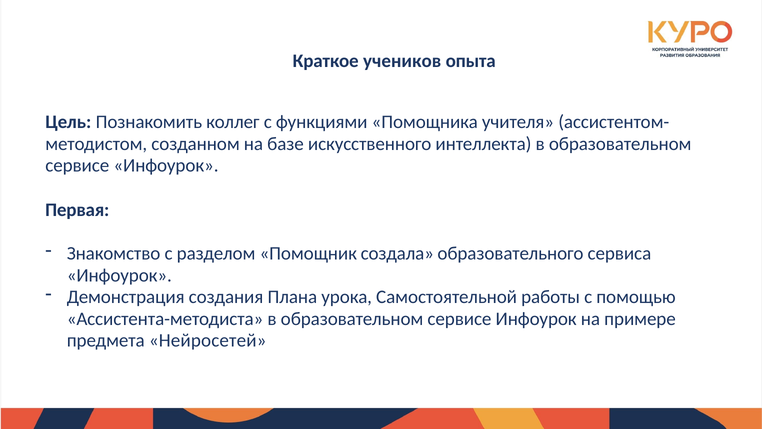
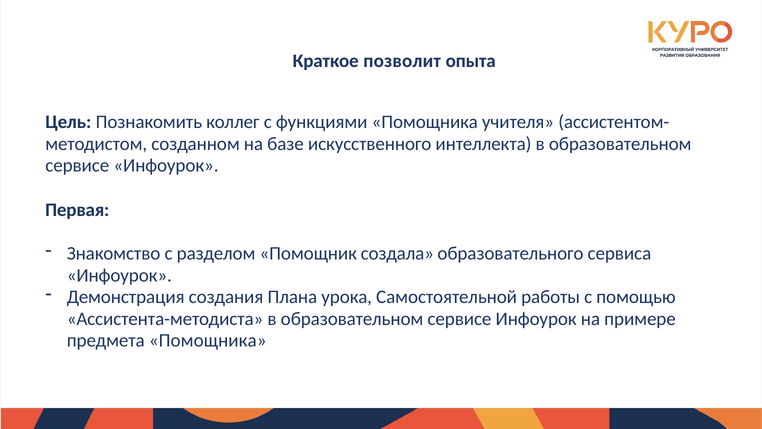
учеников: учеников -> позволит (402, 61)
предмета Нейросетей: Нейросетей -> Помощника (208, 340)
